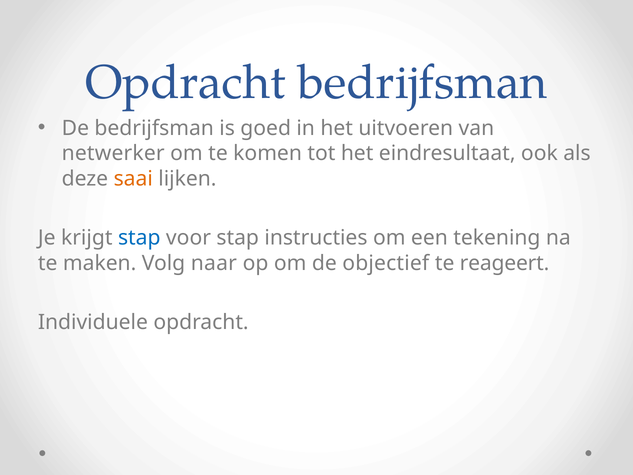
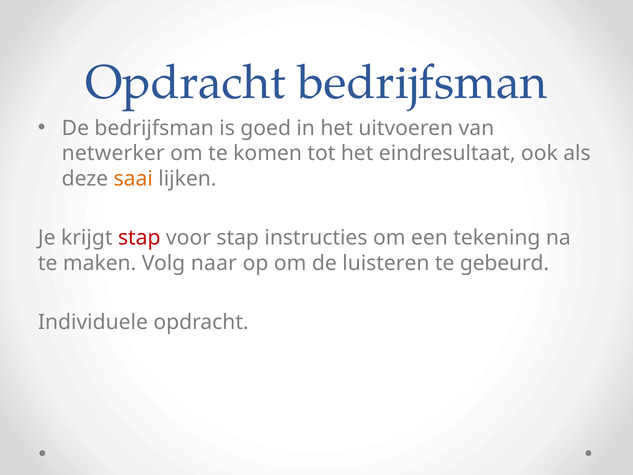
stap colour: blue -> red (139, 238)
objectief: objectief -> luisteren (386, 263)
reageert: reageert -> gebeurd (504, 263)
